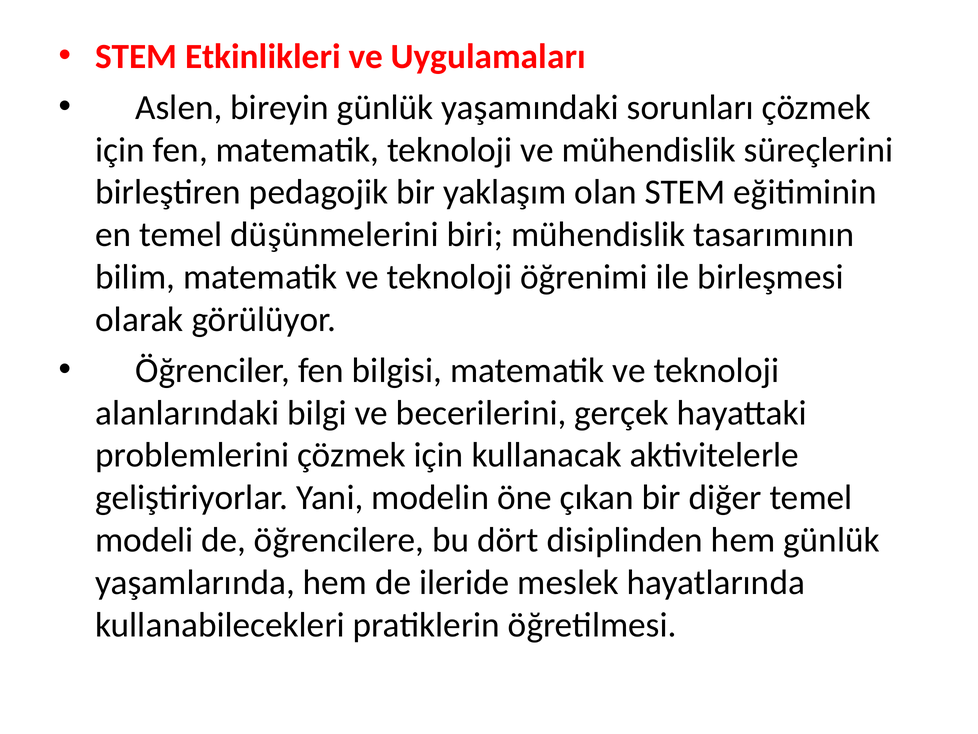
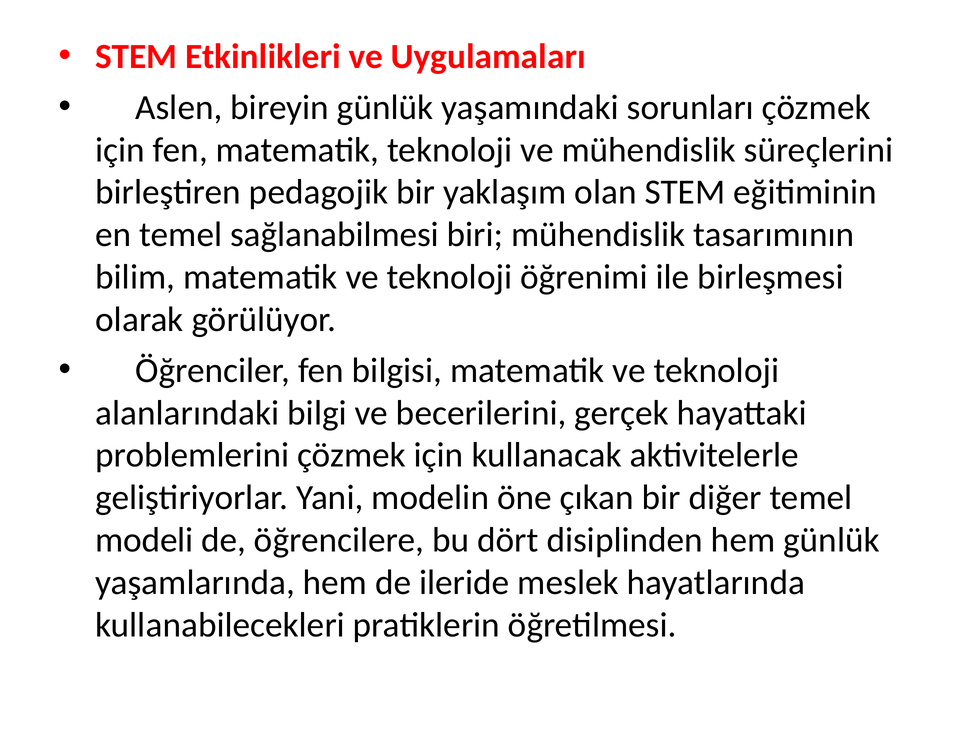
düşünmelerini: düşünmelerini -> sağlanabilmesi (335, 235)
